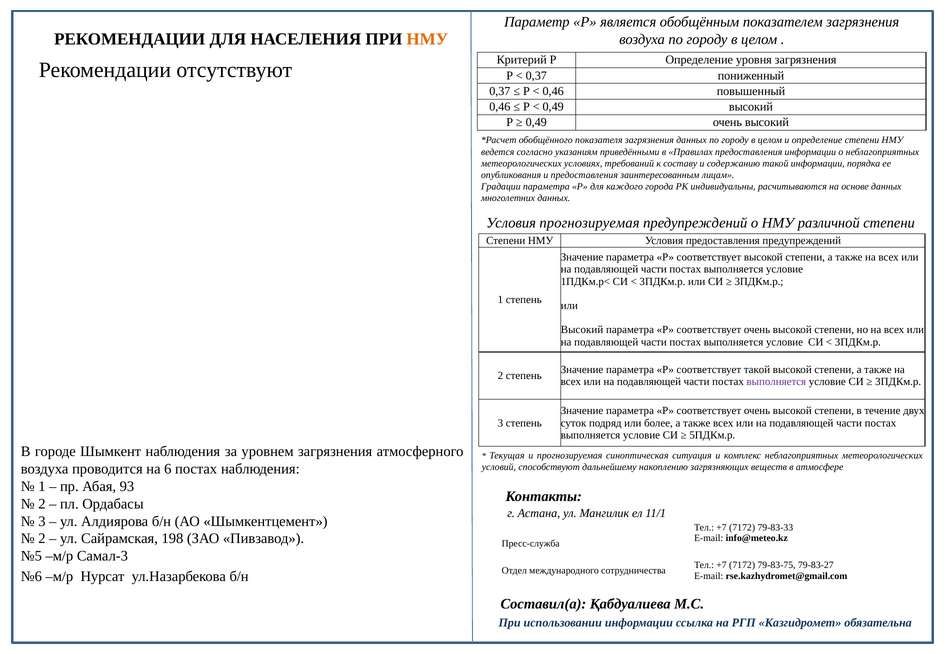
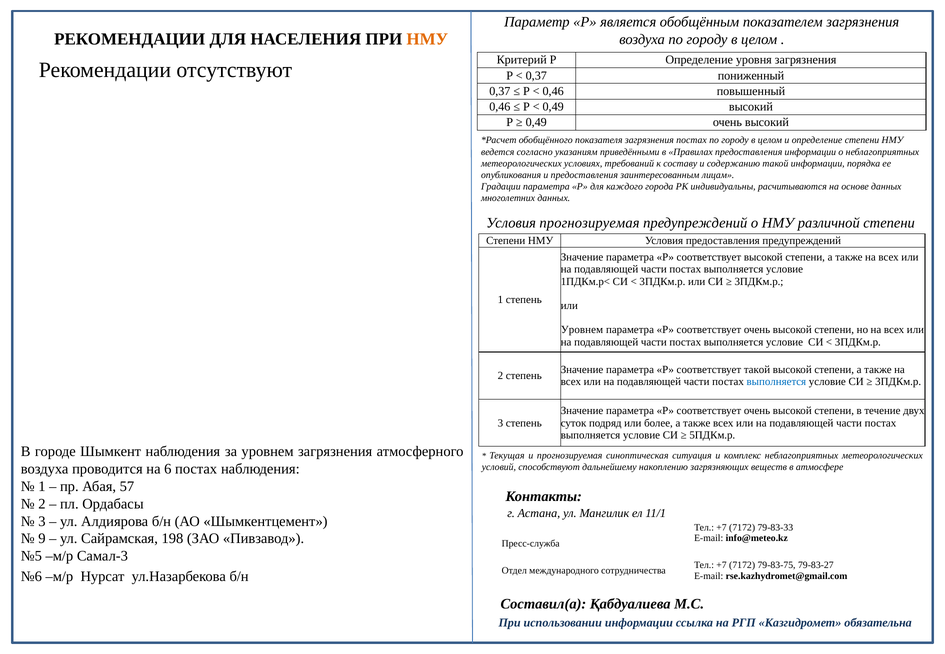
загрязнения данных: данных -> постах (692, 140)
Высокий: Высокий -> Уровнем (582, 330)
выполняется colour: purple -> blue (776, 382)
93: 93 -> 57 (127, 487)
2: 2 -> 9 (42, 539)
